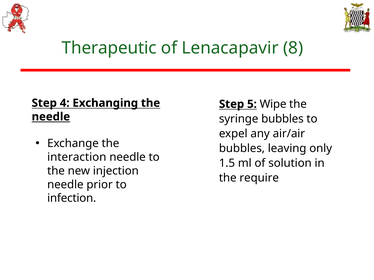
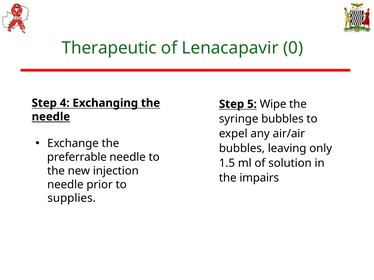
8: 8 -> 0 (293, 48)
interaction: interaction -> preferrable (77, 157)
require: require -> impairs (259, 178)
infection: infection -> supplies (72, 199)
